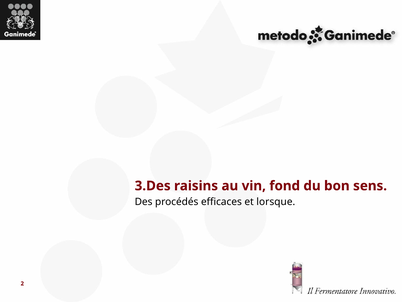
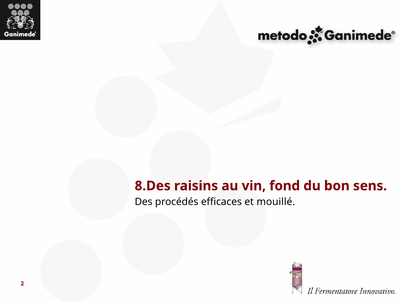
3.Des: 3.Des -> 8.Des (153, 186)
lorsque: lorsque -> mouillé (276, 202)
